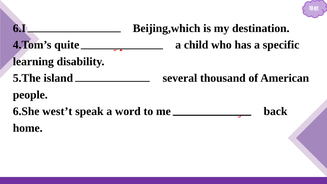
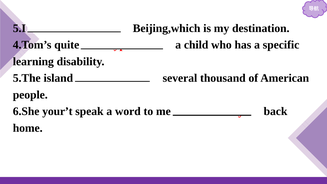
6.I: 6.I -> 5.I (19, 28)
west’t: west’t -> your’t (57, 111)
